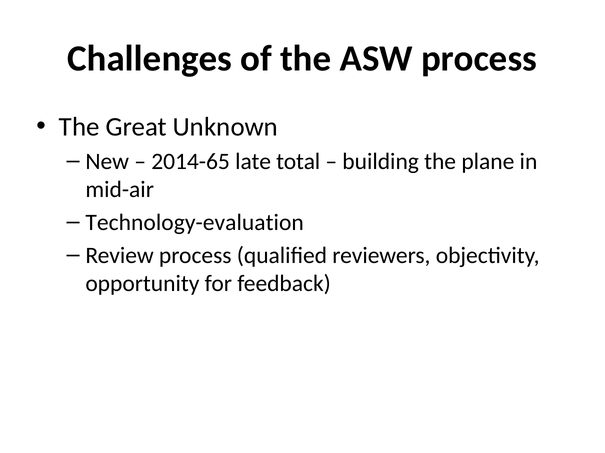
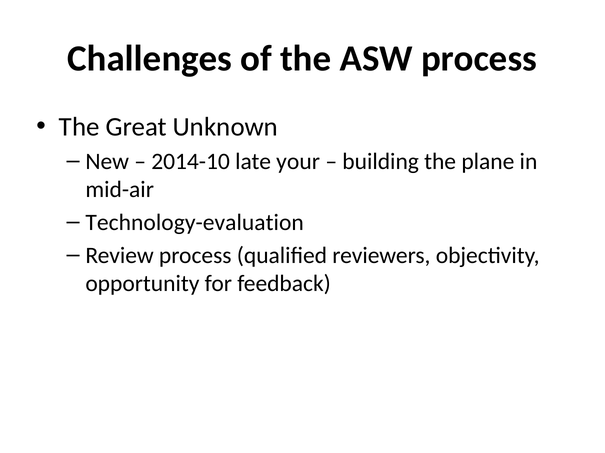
2014-65: 2014-65 -> 2014-10 (191, 162)
total: total -> your (298, 162)
